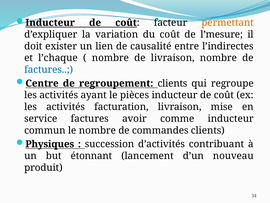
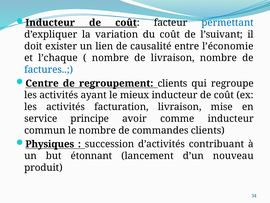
permettant colour: orange -> blue (228, 23)
l’mesure: l’mesure -> l’suivant (222, 34)
l’indirectes: l’indirectes -> l’économie (228, 46)
pièces: pièces -> mieux (135, 95)
service factures: factures -> principe (90, 118)
